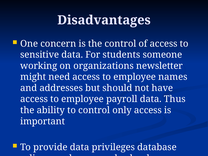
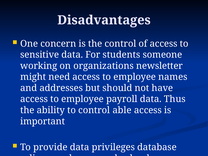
only: only -> able (122, 110)
